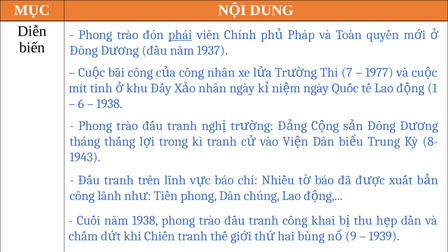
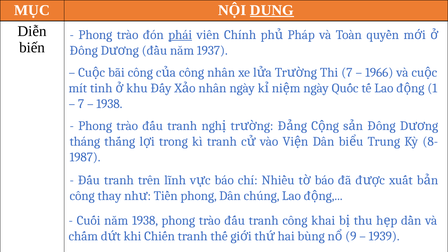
DUNG underline: none -> present (272, 10)
1977: 1977 -> 1966 (379, 72)
6: 6 -> 7 (81, 104)
1943: 1943 -> 1987 (85, 157)
lãnh: lãnh -> thay (109, 196)
